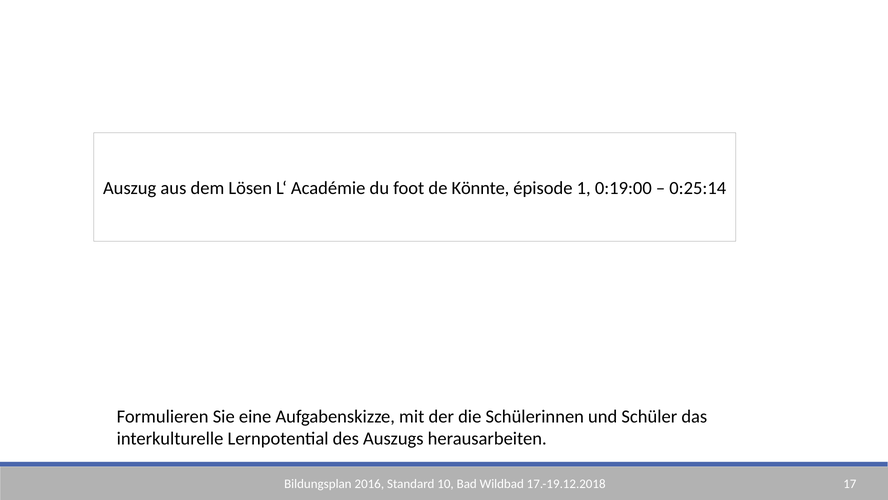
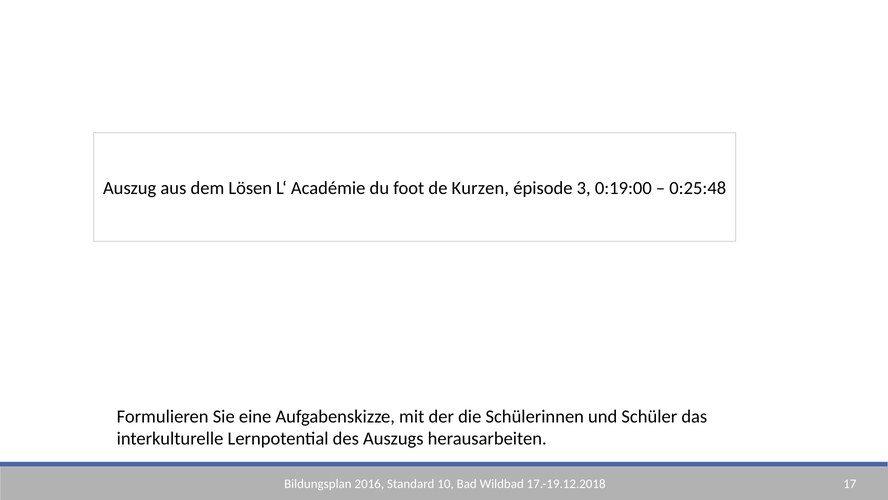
Könnte: Könnte -> Kurzen (480, 188)
1: 1 -> 3 (584, 188)
0:25:14: 0:25:14 -> 0:25:48 (698, 188)
